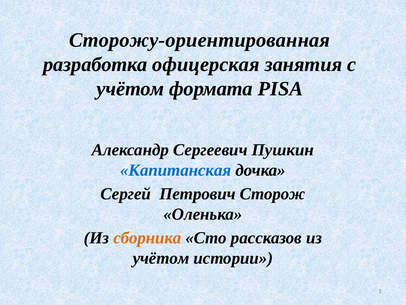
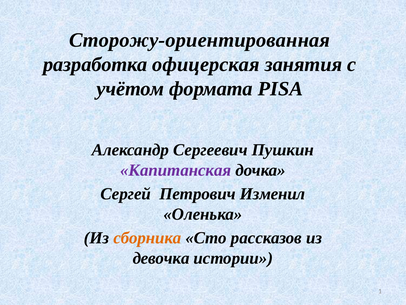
Капитанская colour: blue -> purple (176, 170)
Сторож: Сторож -> Изменил (273, 194)
учётом: учётом -> девочка (161, 258)
